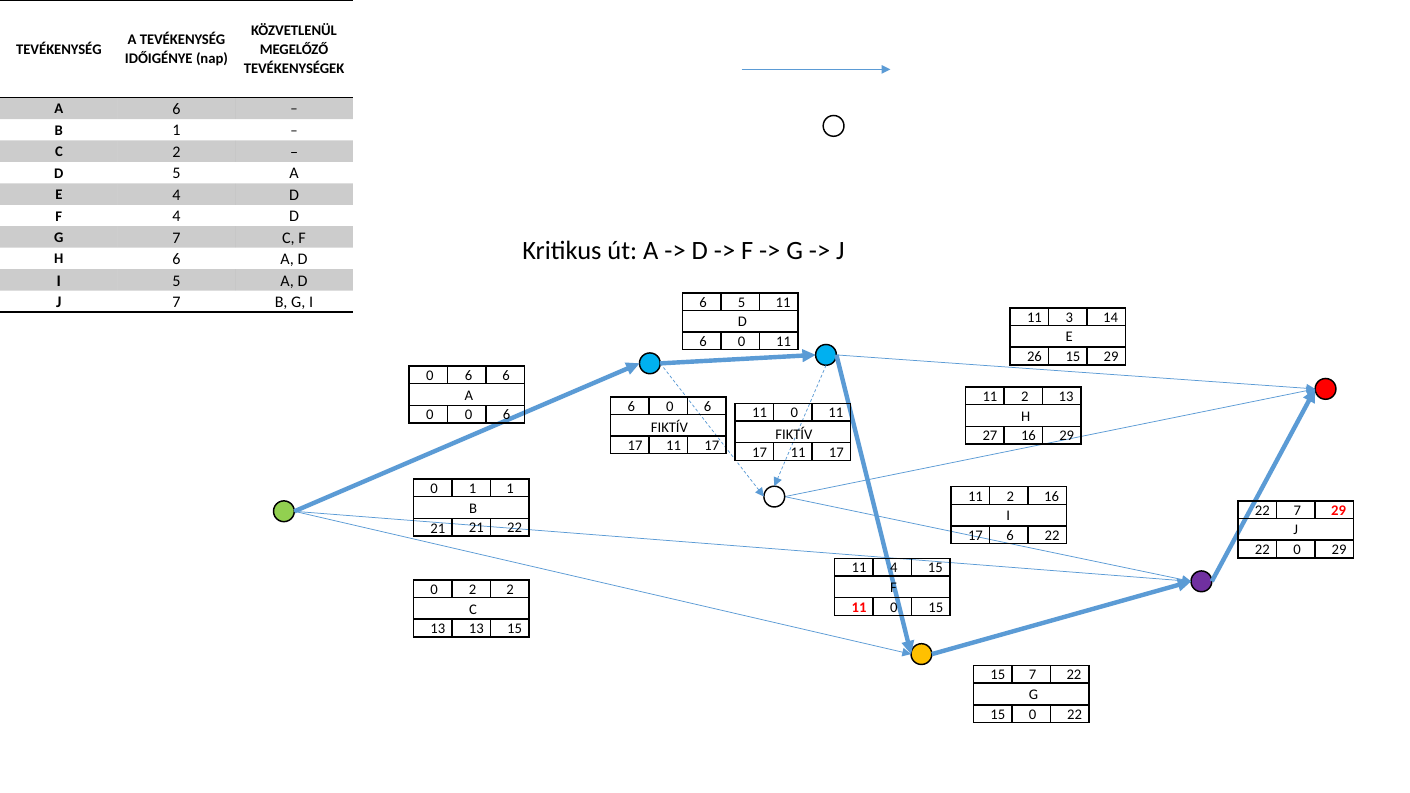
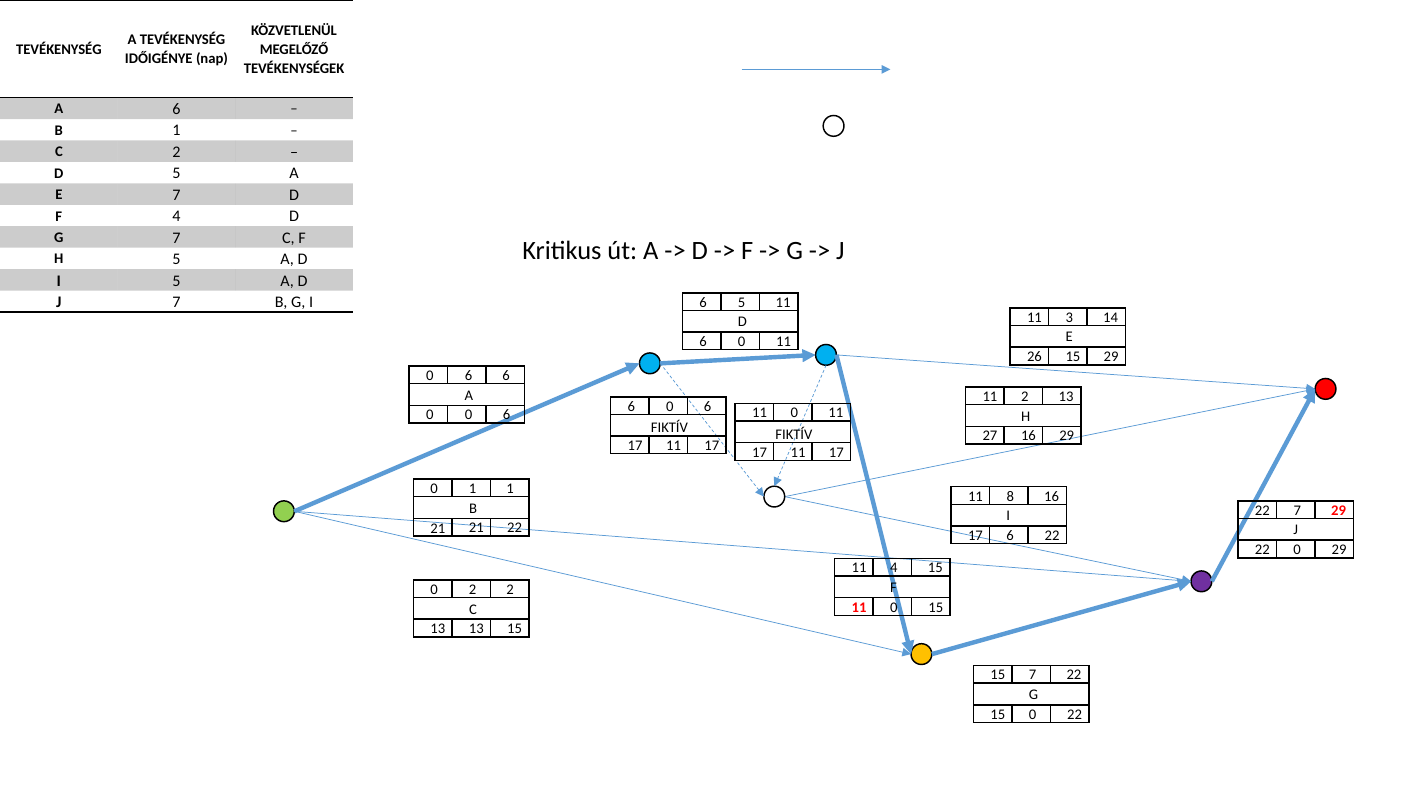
E 4: 4 -> 7 (176, 195)
H 6: 6 -> 5 (176, 259)
2: 2 -> 8 (1010, 496)
